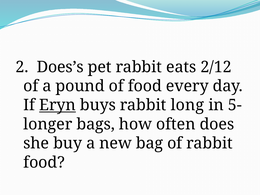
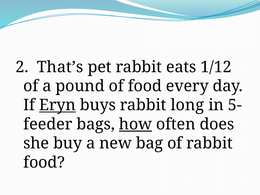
Does’s: Does’s -> That’s (60, 67)
2/12: 2/12 -> 1/12 (216, 67)
longer: longer -> feeder (48, 124)
how underline: none -> present (135, 124)
